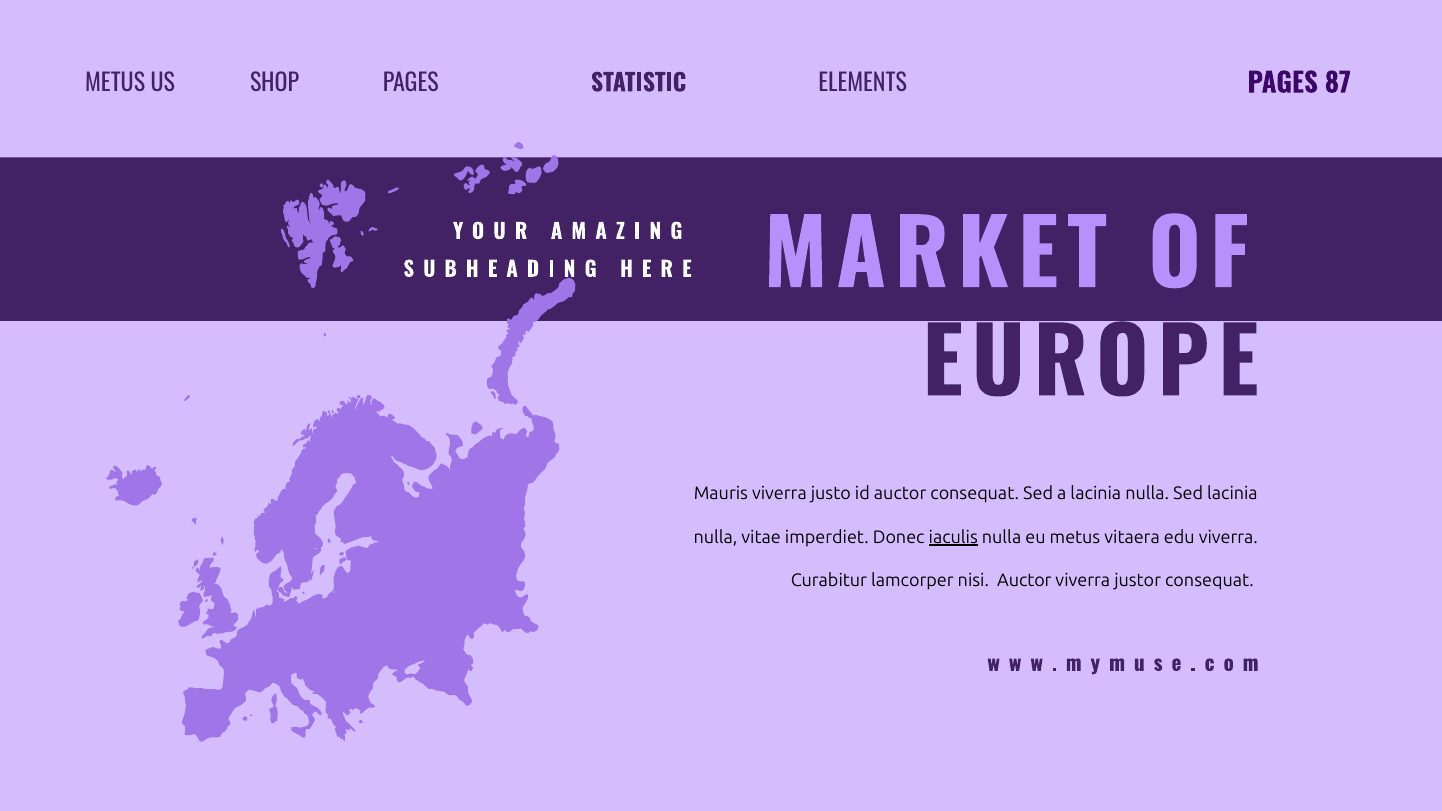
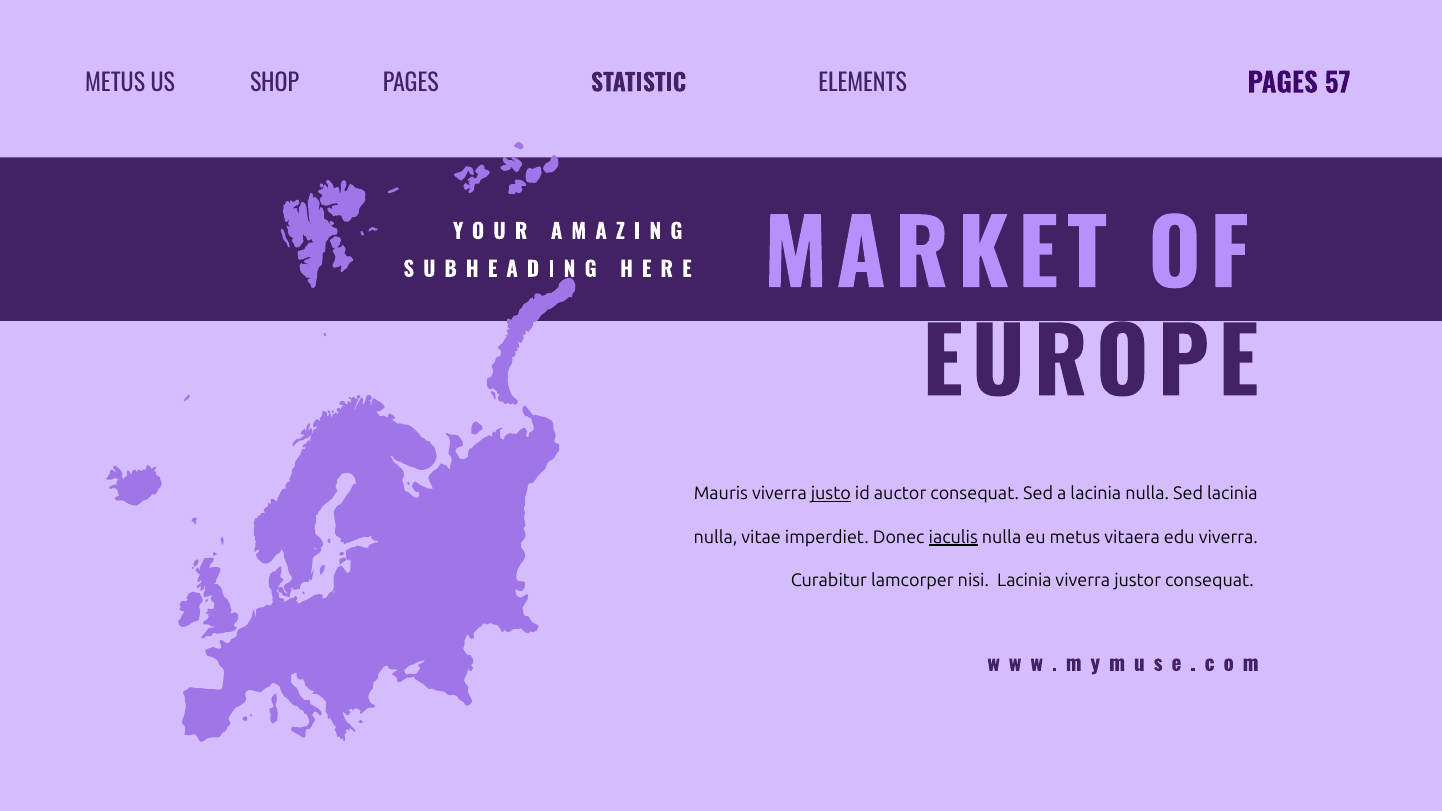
87: 87 -> 57 (1338, 84)
justo underline: none -> present (831, 494)
nisi Auctor: Auctor -> Lacinia (1024, 581)
